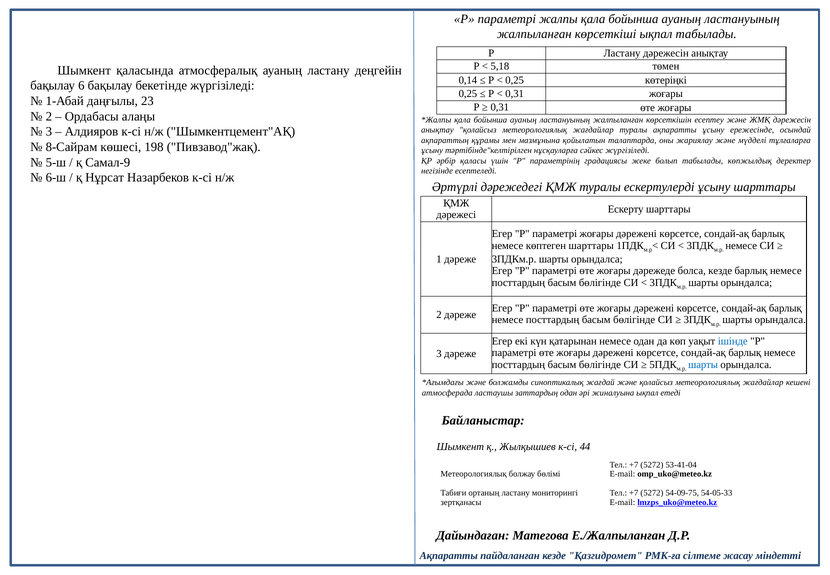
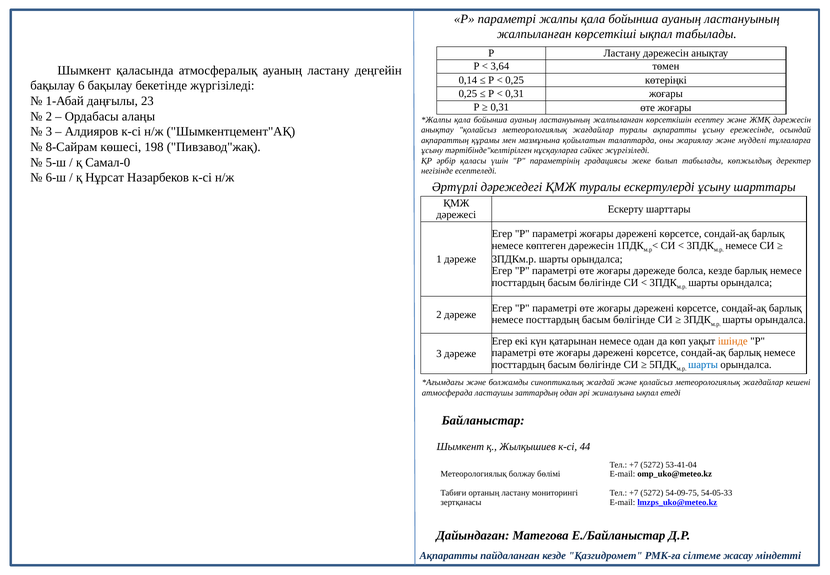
5,18: 5,18 -> 3,64 (500, 66)
Самал-9: Самал-9 -> Самал-0 (108, 162)
көптеген шарттары: шарттары -> дәрежесін (591, 245)
ішінде colour: blue -> orange (733, 341)
Е./Жалпыланған: Е./Жалпыланған -> Е./Байланыстар (619, 535)
